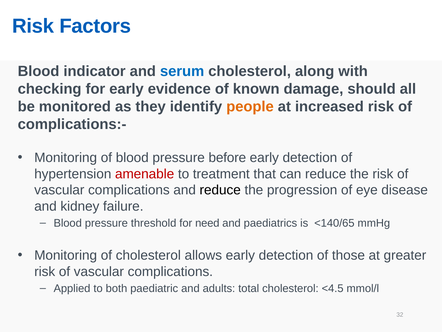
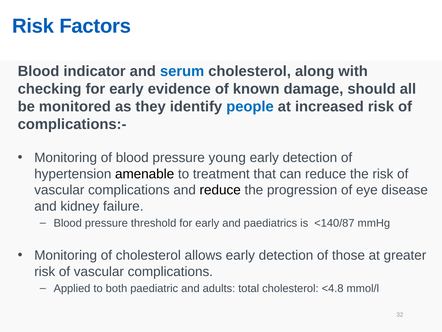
people colour: orange -> blue (250, 107)
before: before -> young (227, 157)
amenable colour: red -> black (145, 174)
threshold for need: need -> early (207, 223)
<140/65: <140/65 -> <140/87 (334, 223)
<4.5: <4.5 -> <4.8 (333, 288)
